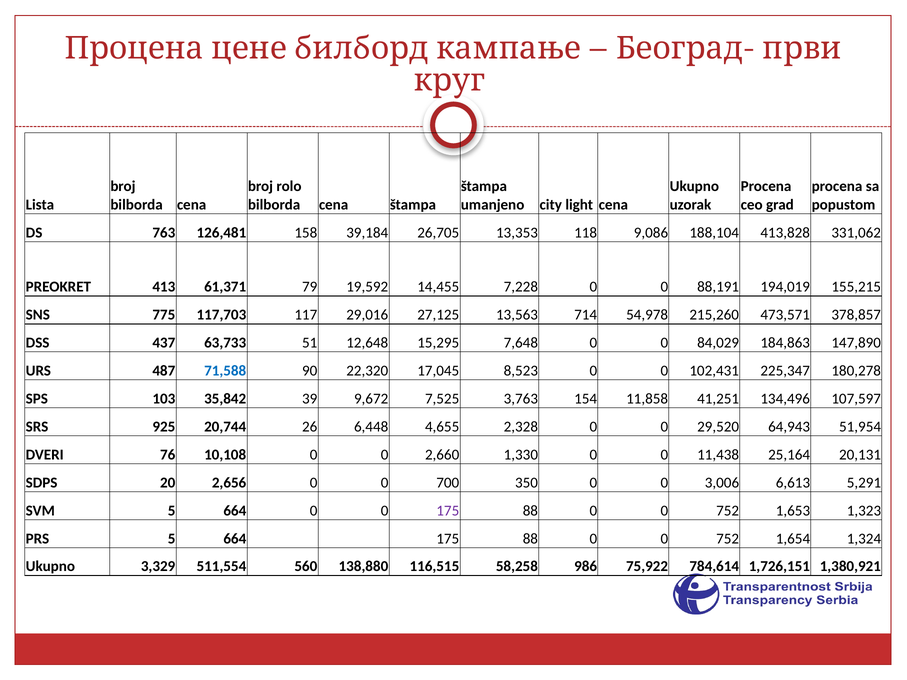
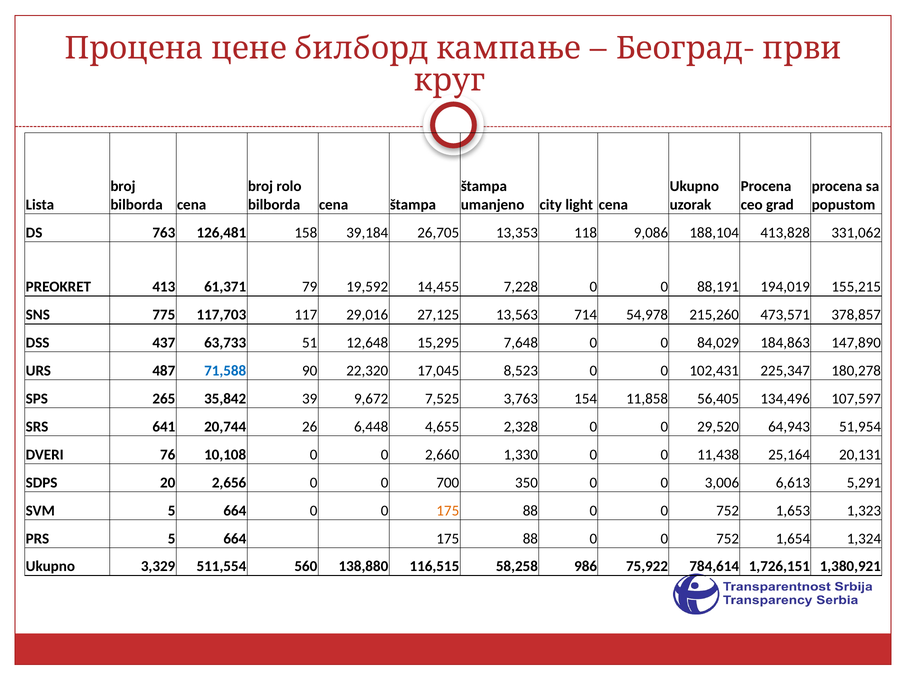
103: 103 -> 265 (164, 399)
41,251: 41,251 -> 56,405 (718, 399)
925: 925 -> 641 (164, 427)
175 colour: purple -> orange (448, 511)
